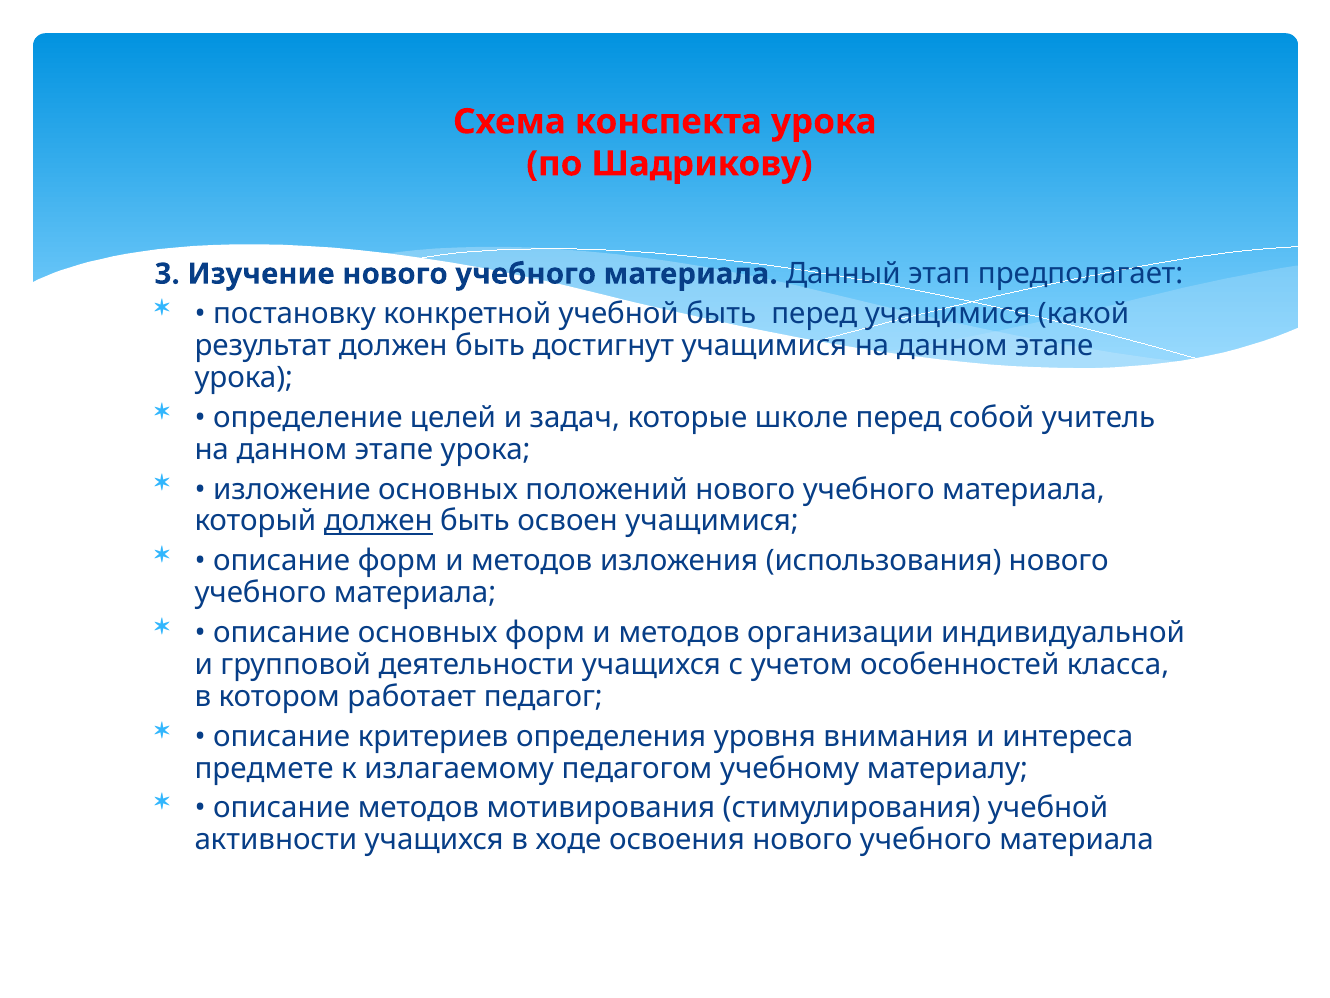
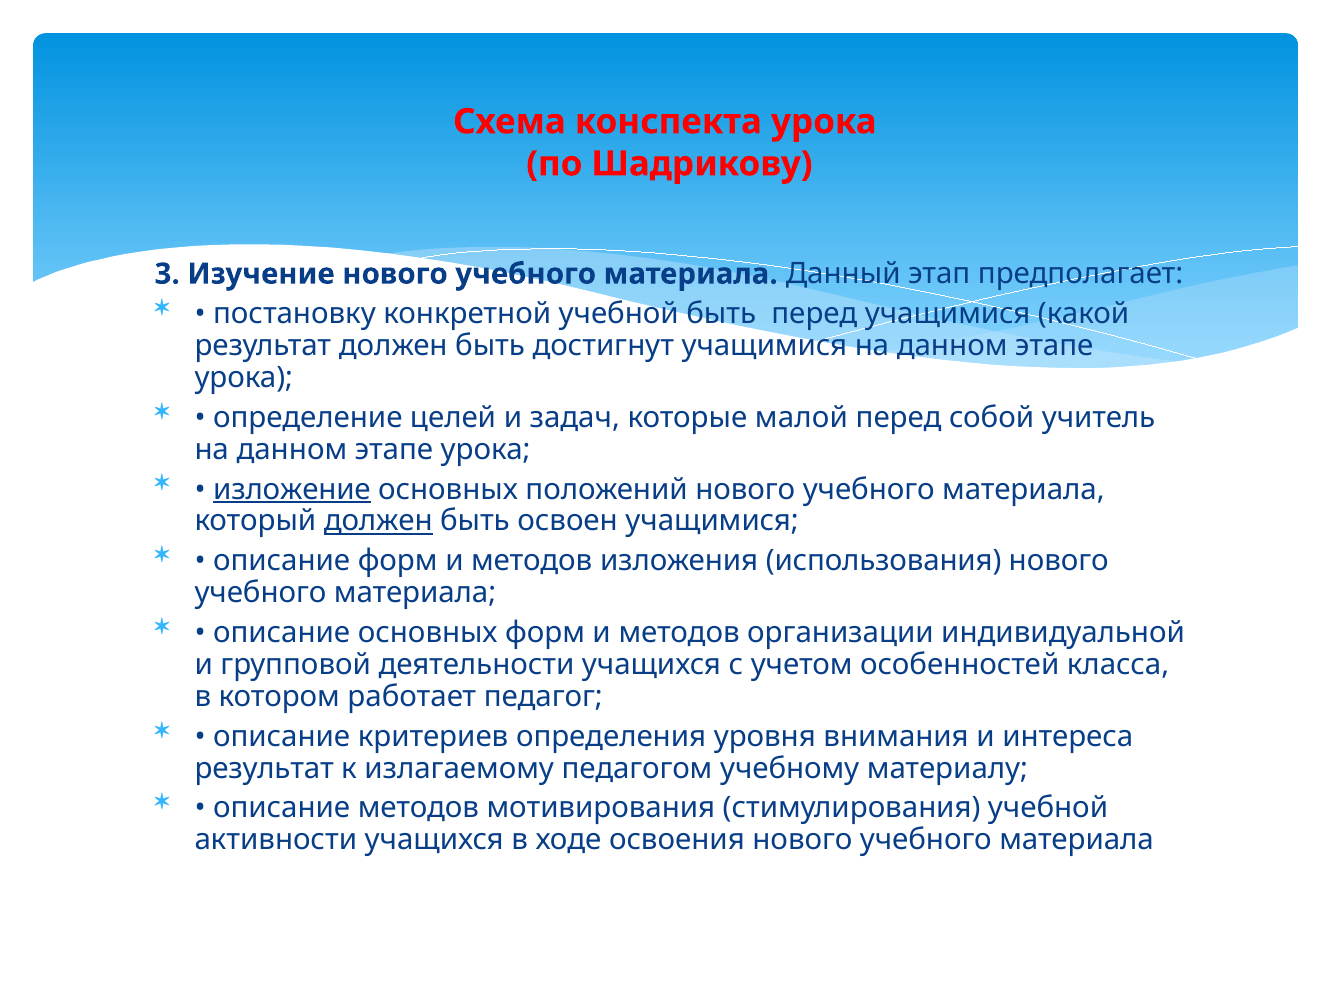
школе: школе -> малой (801, 417)
изложение underline: none -> present (292, 489)
предмете: предмете -> результат (264, 768)
